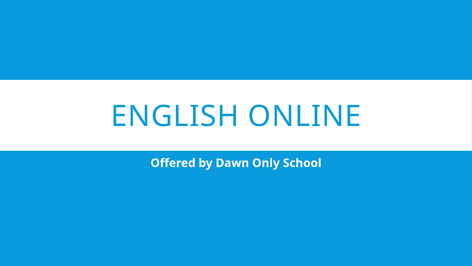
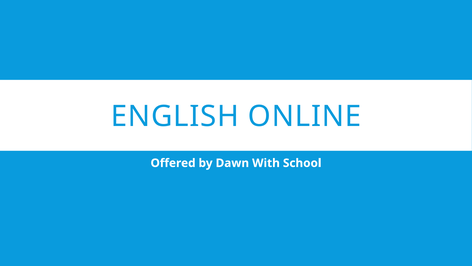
Only: Only -> With (266, 163)
